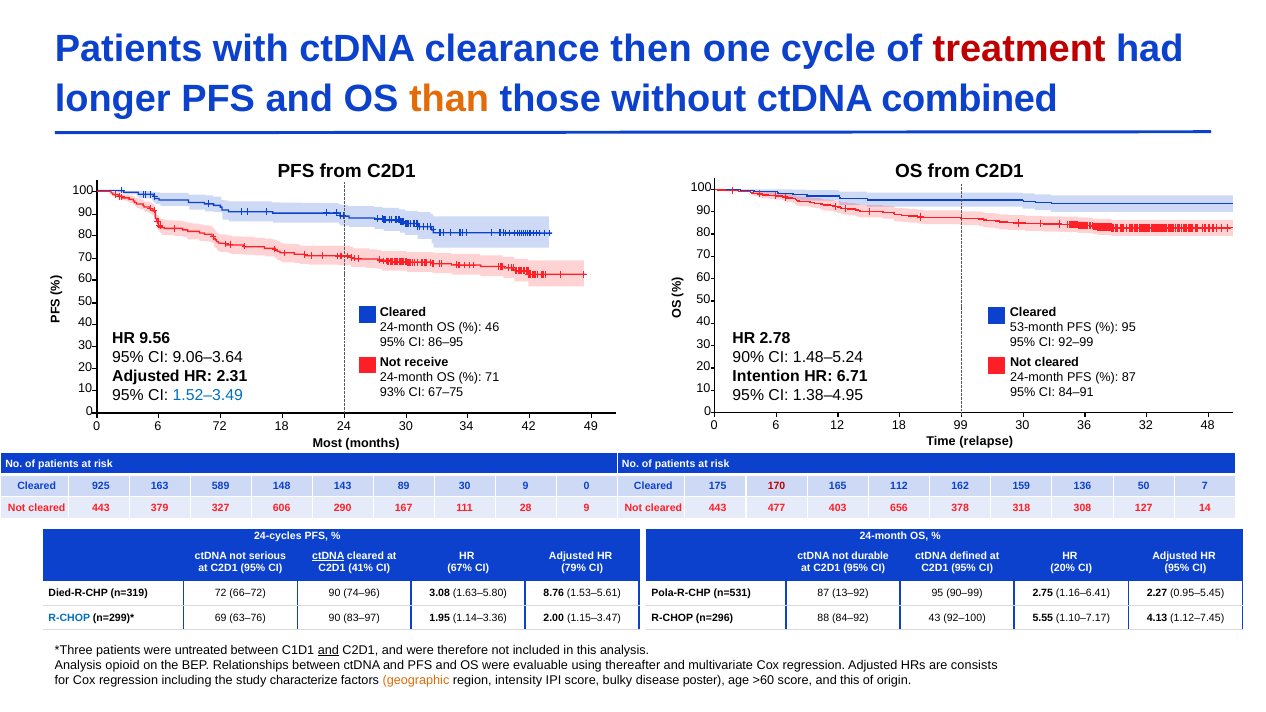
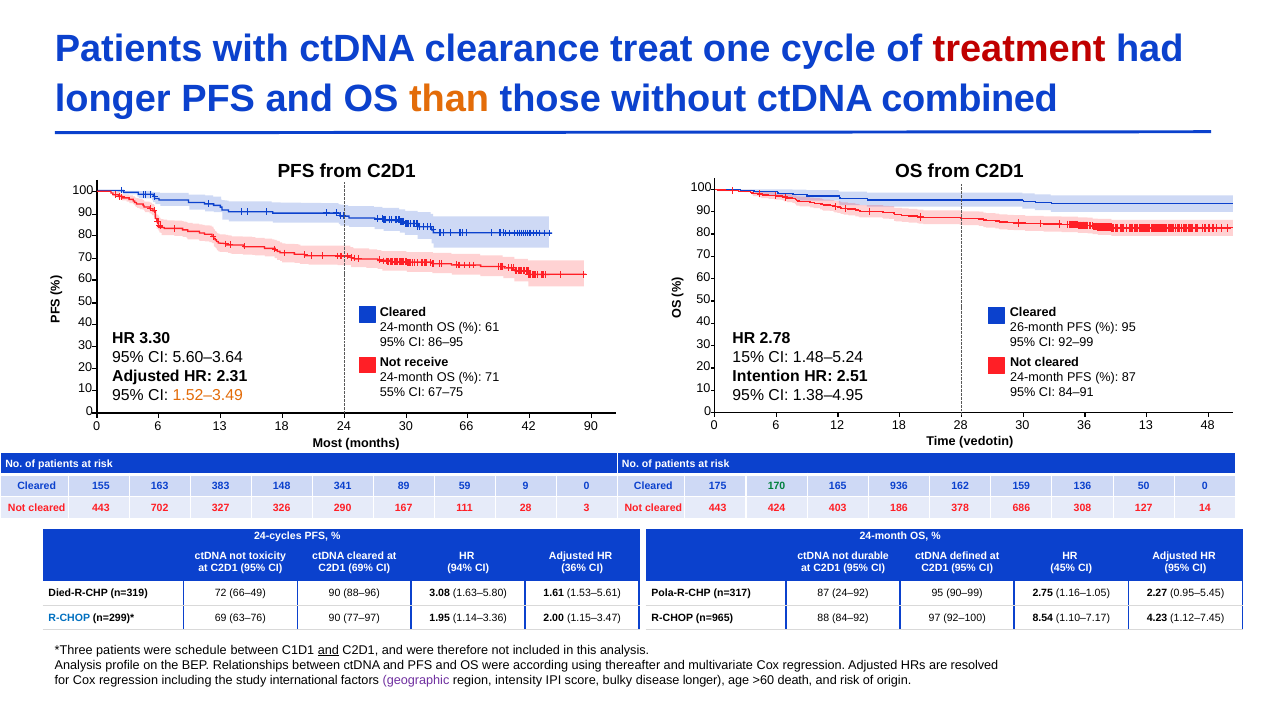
then: then -> treat (651, 49)
46: 46 -> 61 (492, 327)
53-month: 53-month -> 26-month (1037, 327)
9.56: 9.56 -> 3.30 (155, 339)
9.06–3.64: 9.06–3.64 -> 5.60–3.64 (208, 357)
90%: 90% -> 15% (748, 357)
6.71: 6.71 -> 2.51 (852, 376)
93%: 93% -> 55% (392, 393)
1.52–3.49 colour: blue -> orange (208, 395)
18 99: 99 -> 28 (961, 425)
36 32: 32 -> 13 (1146, 425)
6 72: 72 -> 13 (220, 427)
34: 34 -> 66 (466, 427)
42 49: 49 -> 90 (591, 427)
relapse: relapse -> vedotin (986, 442)
925: 925 -> 155 (101, 486)
589: 589 -> 383 (221, 486)
143: 143 -> 341 (343, 486)
89 30: 30 -> 59 (465, 486)
170 colour: red -> green (777, 486)
112: 112 -> 936 (899, 486)
50 7: 7 -> 0 (1205, 486)
379: 379 -> 702 (160, 508)
606: 606 -> 326 (282, 508)
28 9: 9 -> 3 (587, 508)
477: 477 -> 424 (777, 508)
656: 656 -> 186 (899, 508)
318: 318 -> 686 (1021, 508)
serious: serious -> toxicity (267, 556)
ctDNA underline: present -> none (328, 556)
41%: 41% -> 69% (361, 568)
67%: 67% -> 94% (460, 568)
79%: 79% -> 36% (574, 568)
20%: 20% -> 45% (1063, 568)
66–72: 66–72 -> 66–49 (248, 593)
74–96: 74–96 -> 88–96 (362, 593)
8.76: 8.76 -> 1.61 (554, 593)
n=531: n=531 -> n=317 (732, 593)
13–92: 13–92 -> 24–92 (850, 593)
1.16–6.41: 1.16–6.41 -> 1.16–1.05 (1083, 593)
83–97: 83–97 -> 77–97 (362, 618)
n=296: n=296 -> n=965 (715, 618)
43: 43 -> 97 (935, 618)
5.55: 5.55 -> 8.54 (1043, 618)
4.13: 4.13 -> 4.23 (1157, 618)
untreated: untreated -> schedule (201, 650)
opioid: opioid -> profile (123, 665)
evaluable: evaluable -> according (541, 665)
consists: consists -> resolved (974, 665)
characterize: characterize -> international (304, 681)
geographic colour: orange -> purple (416, 681)
disease poster: poster -> longer (704, 681)
>60 score: score -> death (795, 681)
and this: this -> risk (850, 681)
